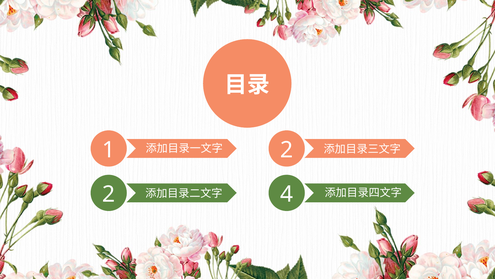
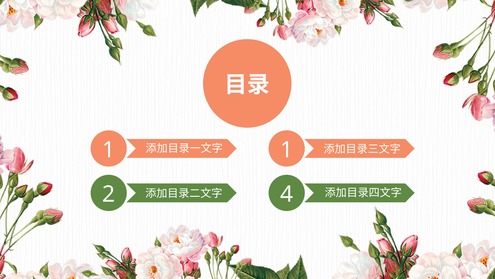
1 2: 2 -> 1 (287, 150)
